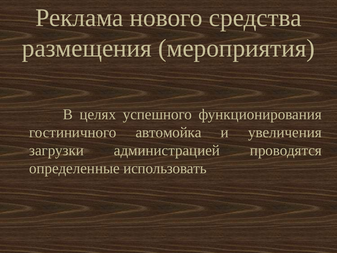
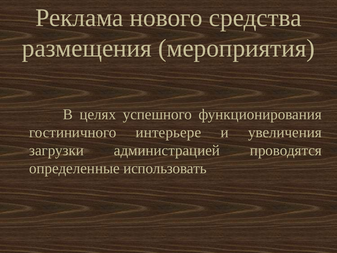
автомойка: автомойка -> интерьере (168, 132)
